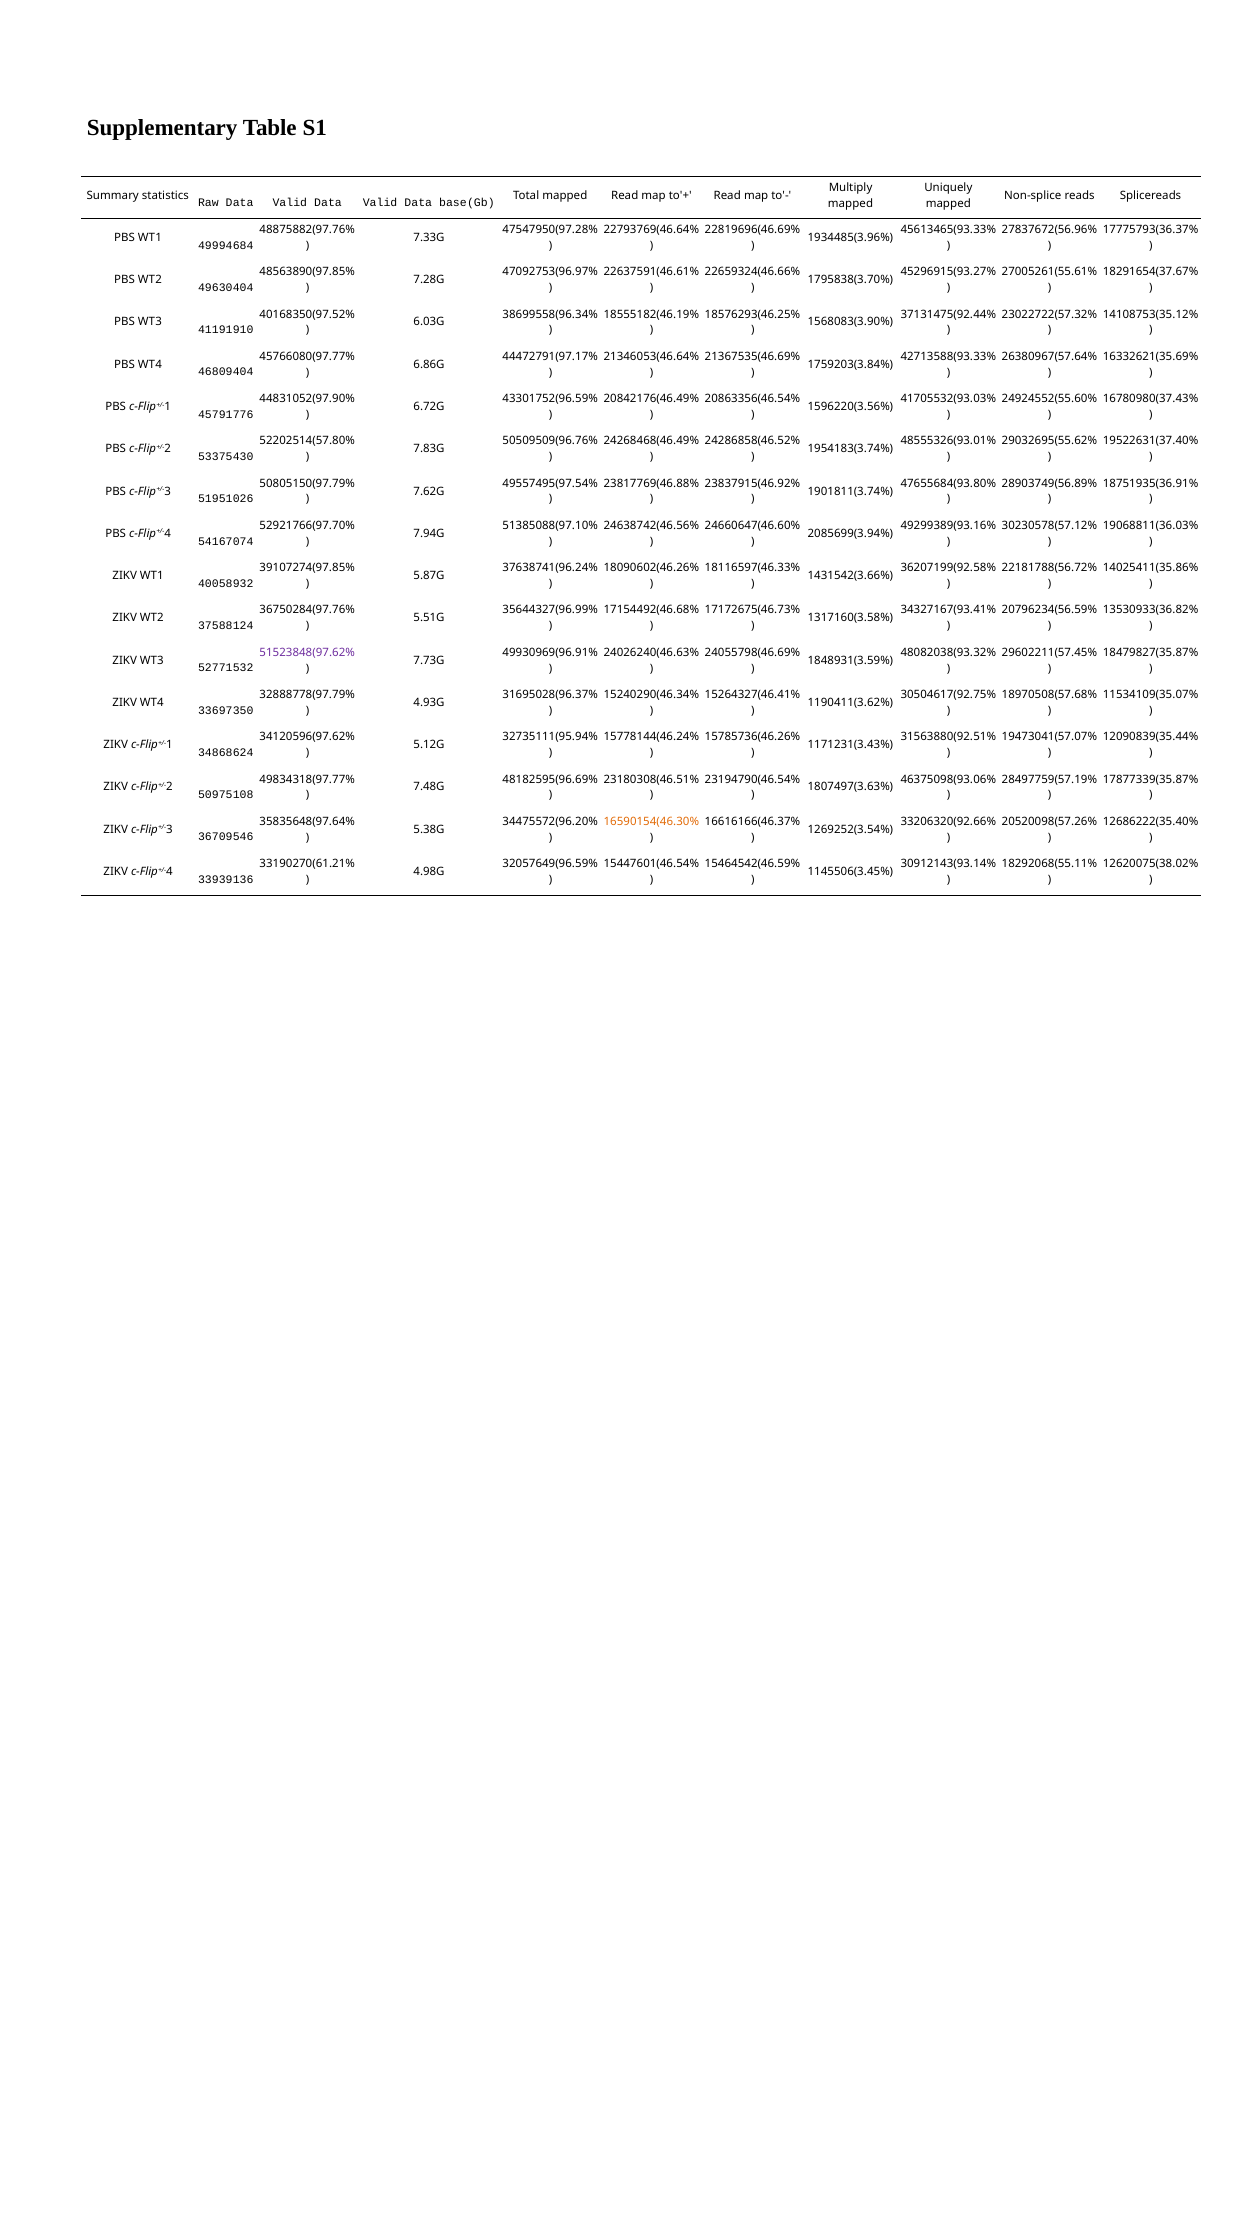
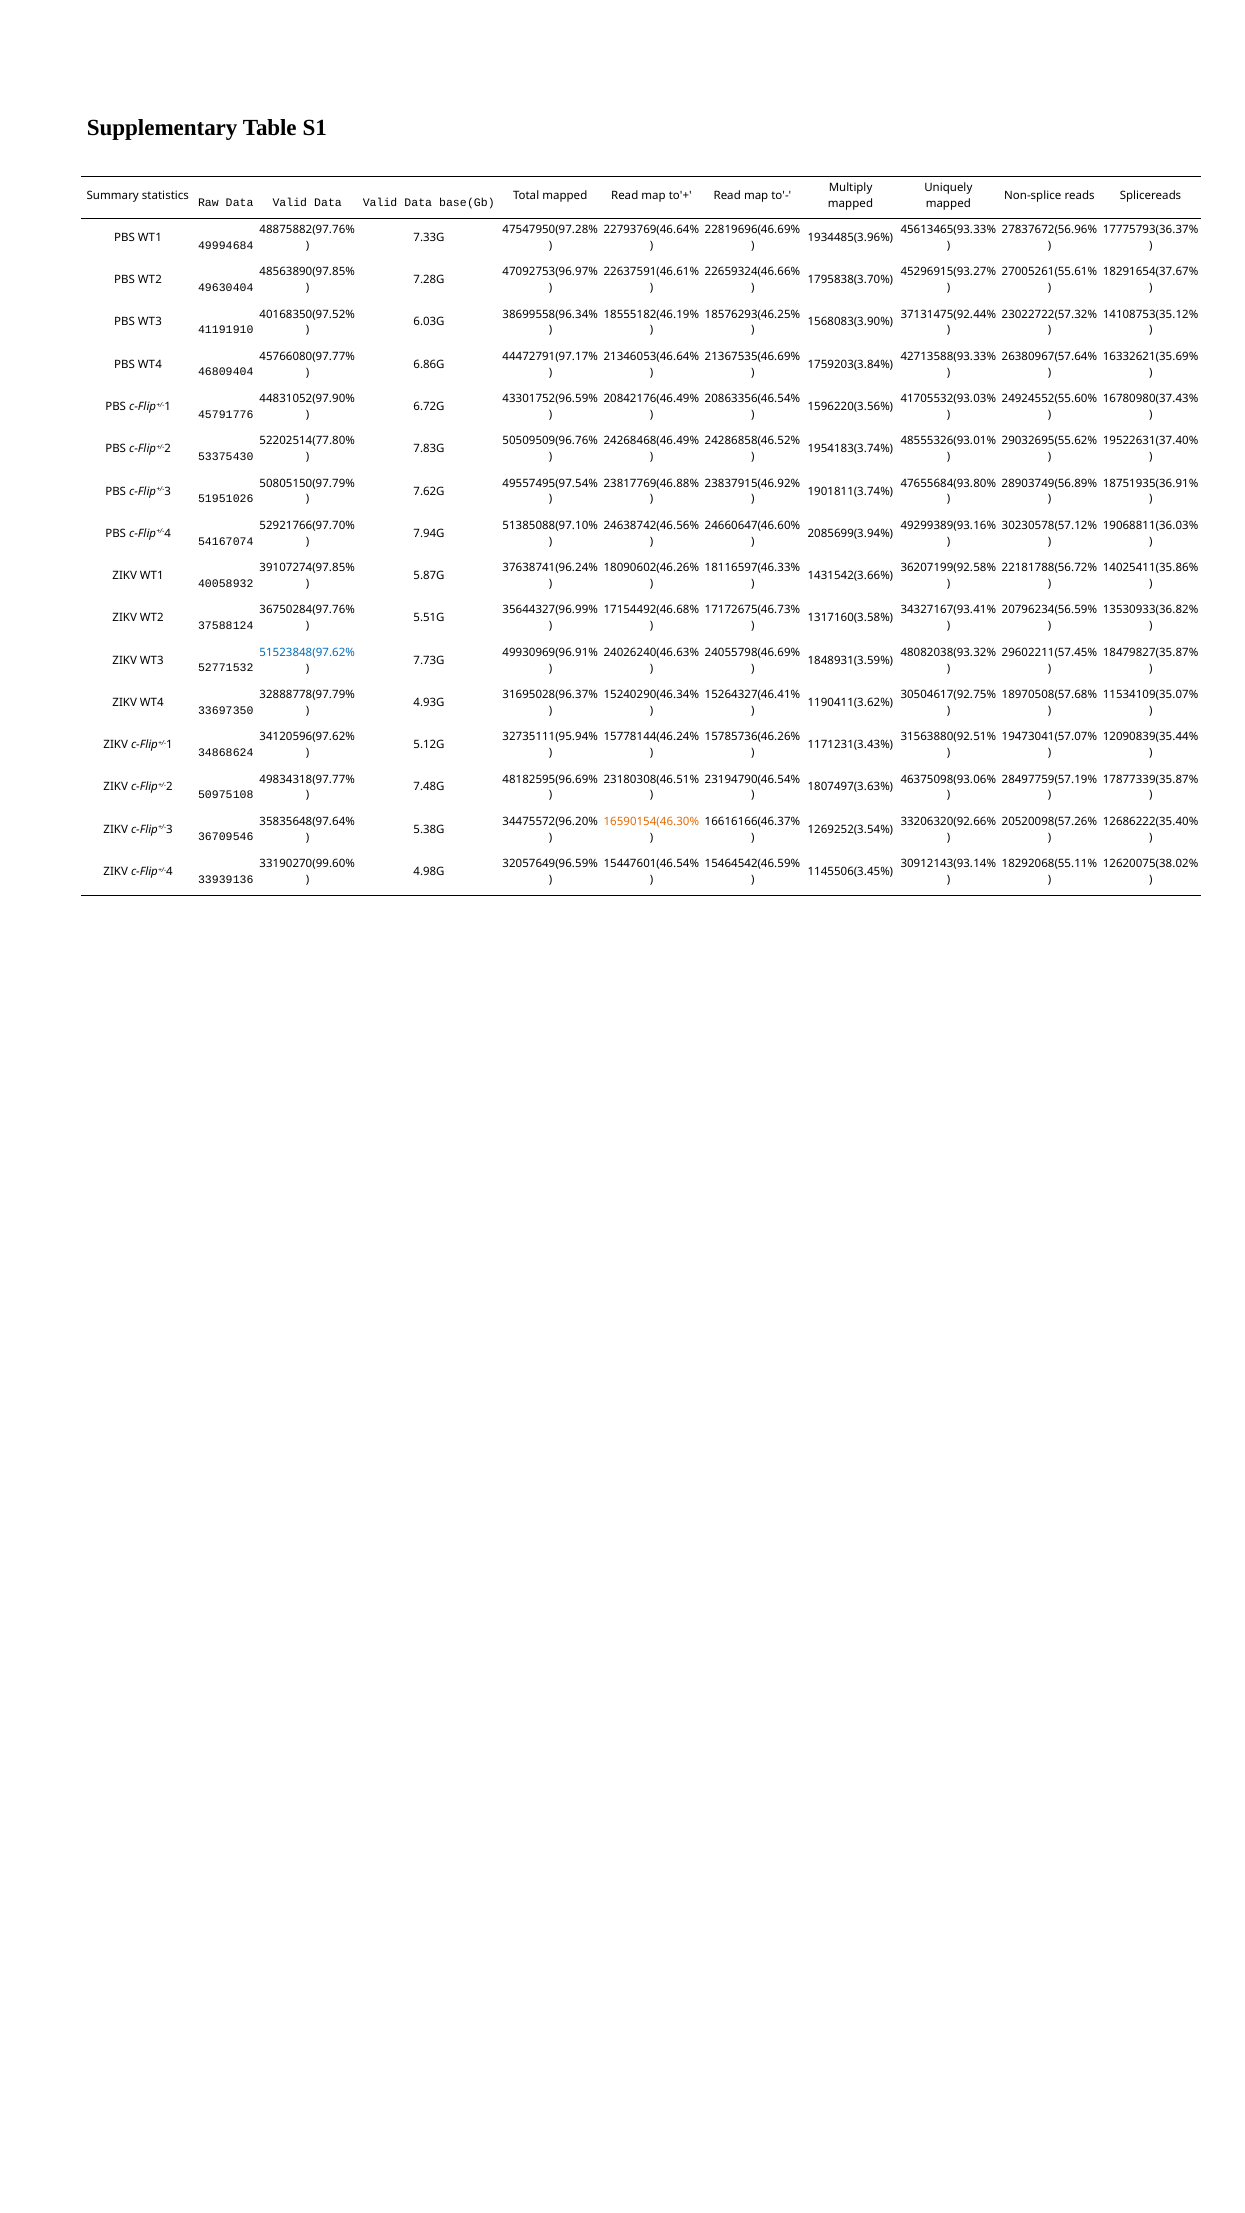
52202514(57.80%: 52202514(57.80% -> 52202514(77.80% (307, 441)
51523848(97.62% colour: purple -> blue (307, 653)
33190270(61.21%: 33190270(61.21% -> 33190270(99.60% (307, 864)
